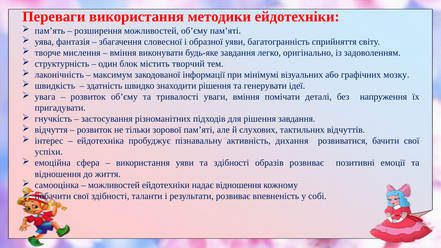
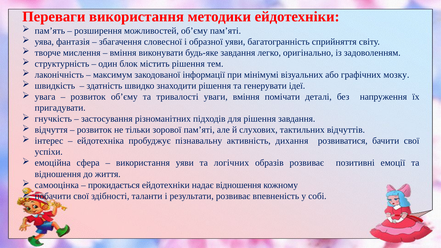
містить творчий: творчий -> рішення (188, 64)
та здібності: здібності -> логічних (231, 163)
можливостей: можливостей -> прокидається (114, 185)
